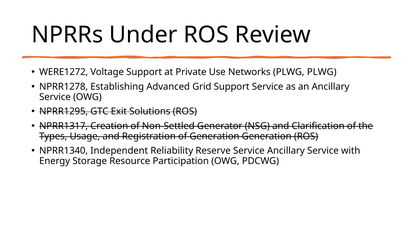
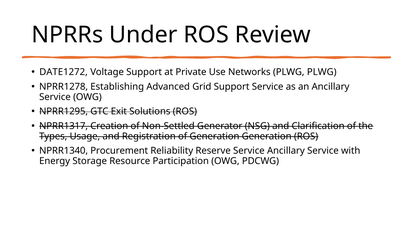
WERE1272: WERE1272 -> DATE1272 (64, 72)
Independent: Independent -> Procurement (119, 150)
